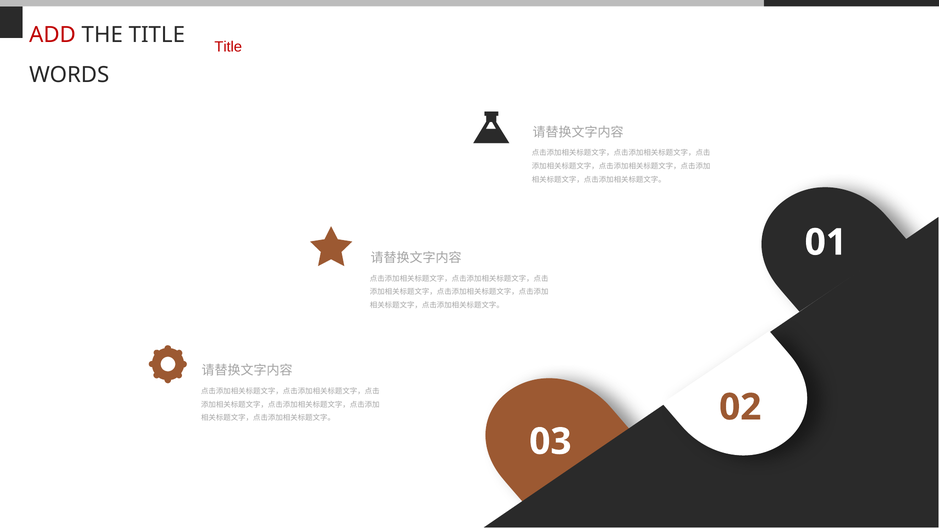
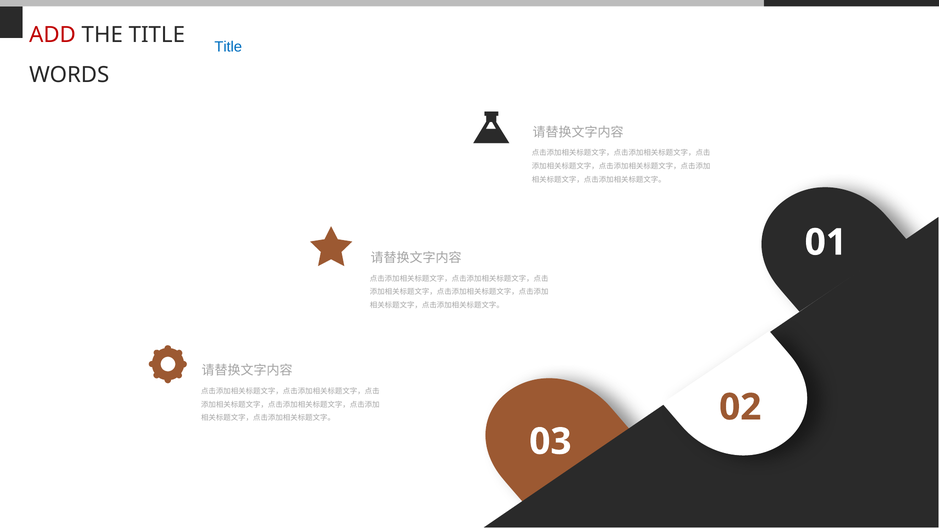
Title colour: red -> blue (228, 47)
